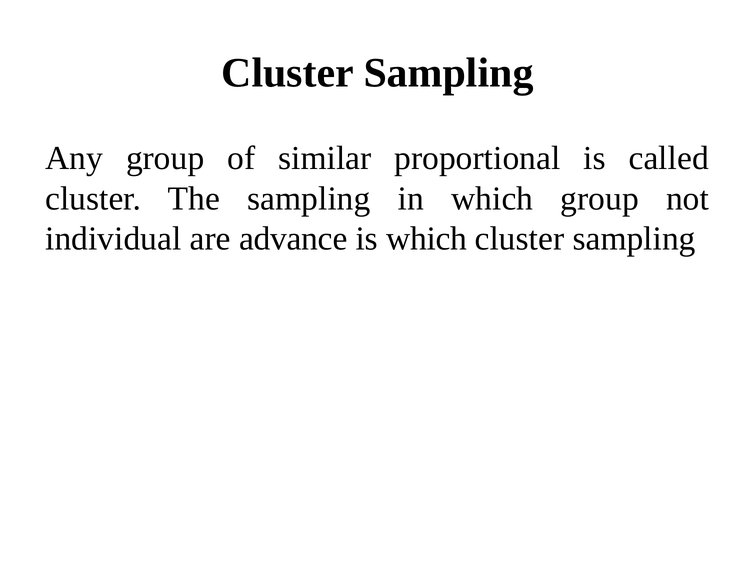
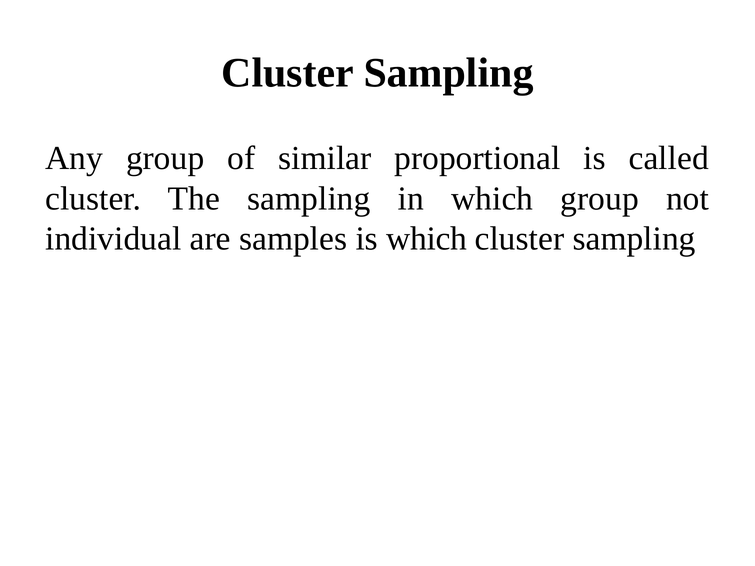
advance: advance -> samples (293, 239)
